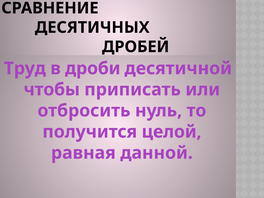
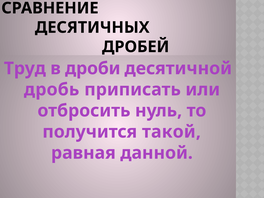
чтобы: чтобы -> дробь (52, 90)
целой: целой -> такой (171, 132)
